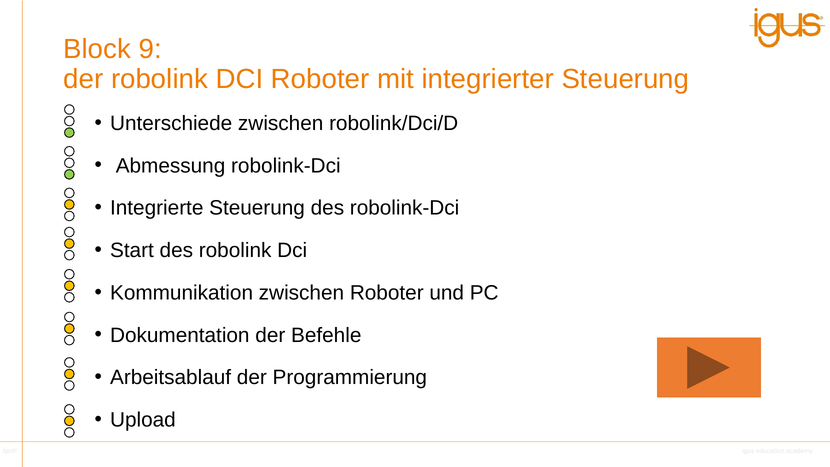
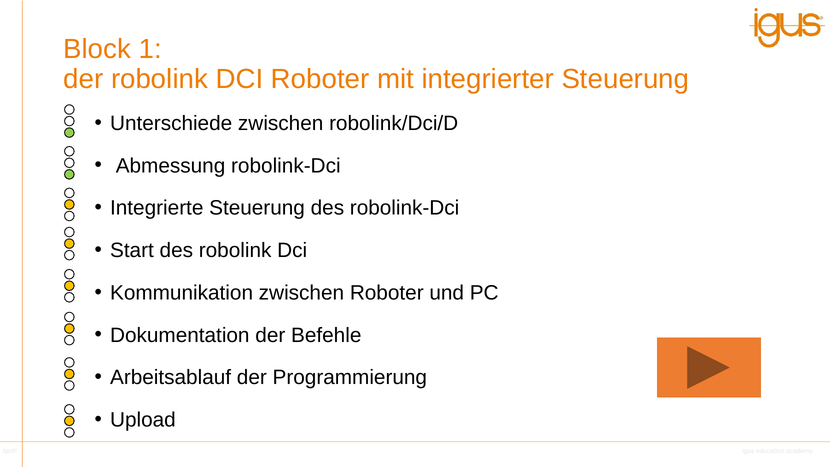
9: 9 -> 1 (150, 49)
